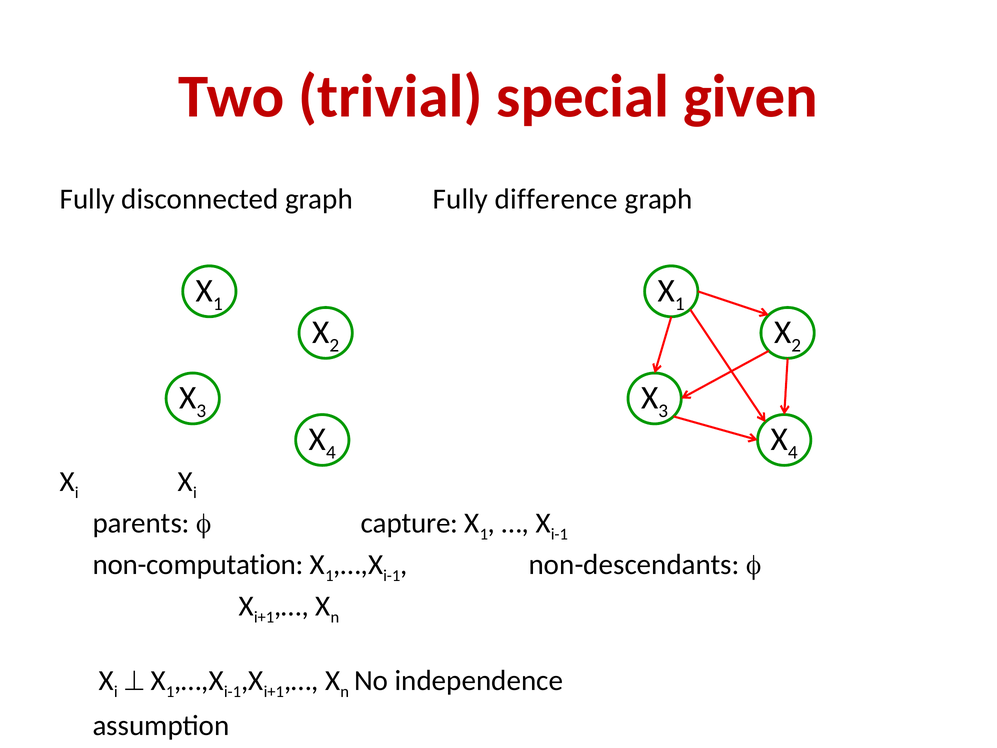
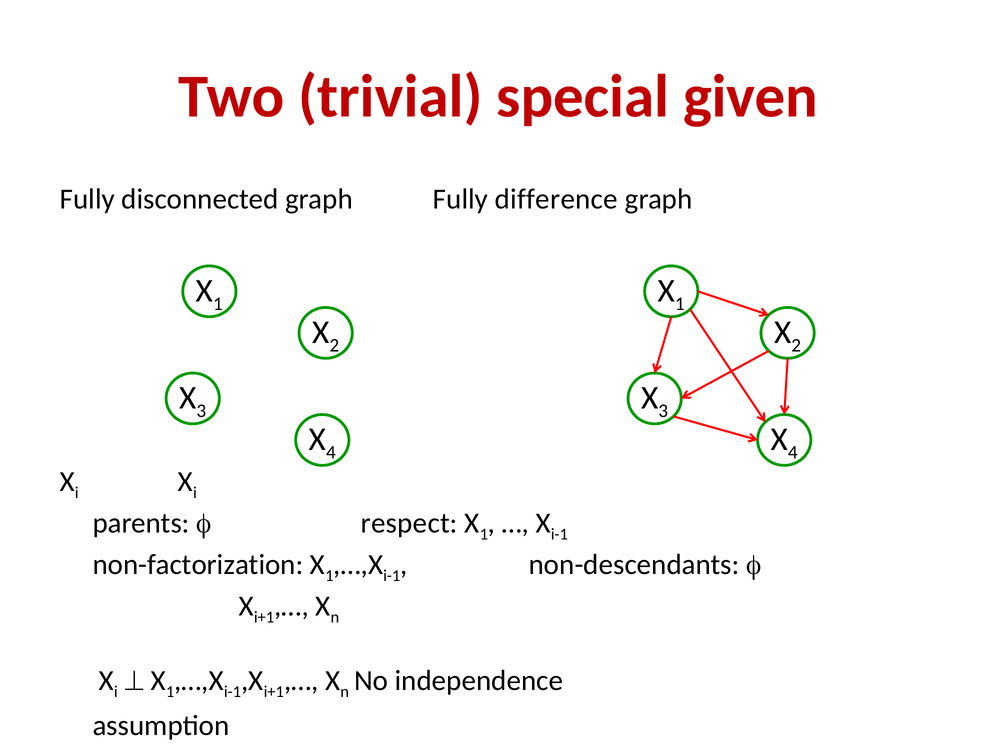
capture: capture -> respect (409, 523)
non-computation: non-computation -> non-factorization (198, 565)
